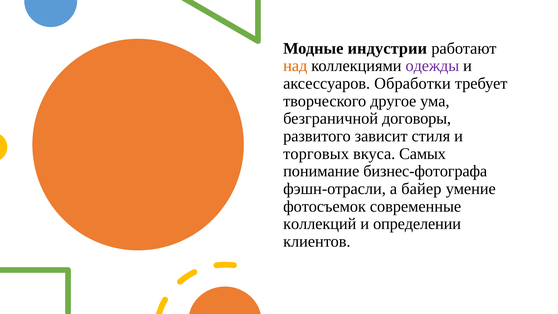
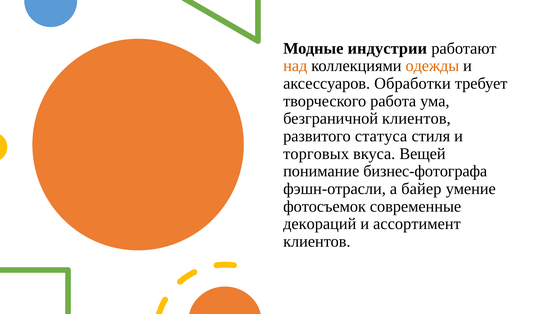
одежды colour: purple -> orange (432, 66)
другое: другое -> работа (393, 101)
безграничной договоры: договоры -> клиентов (416, 119)
зависит: зависит -> статуса (381, 136)
Самых: Самых -> Вещей (422, 154)
коллекций: коллекций -> декораций (320, 224)
определении: определении -> ассортимент (417, 224)
